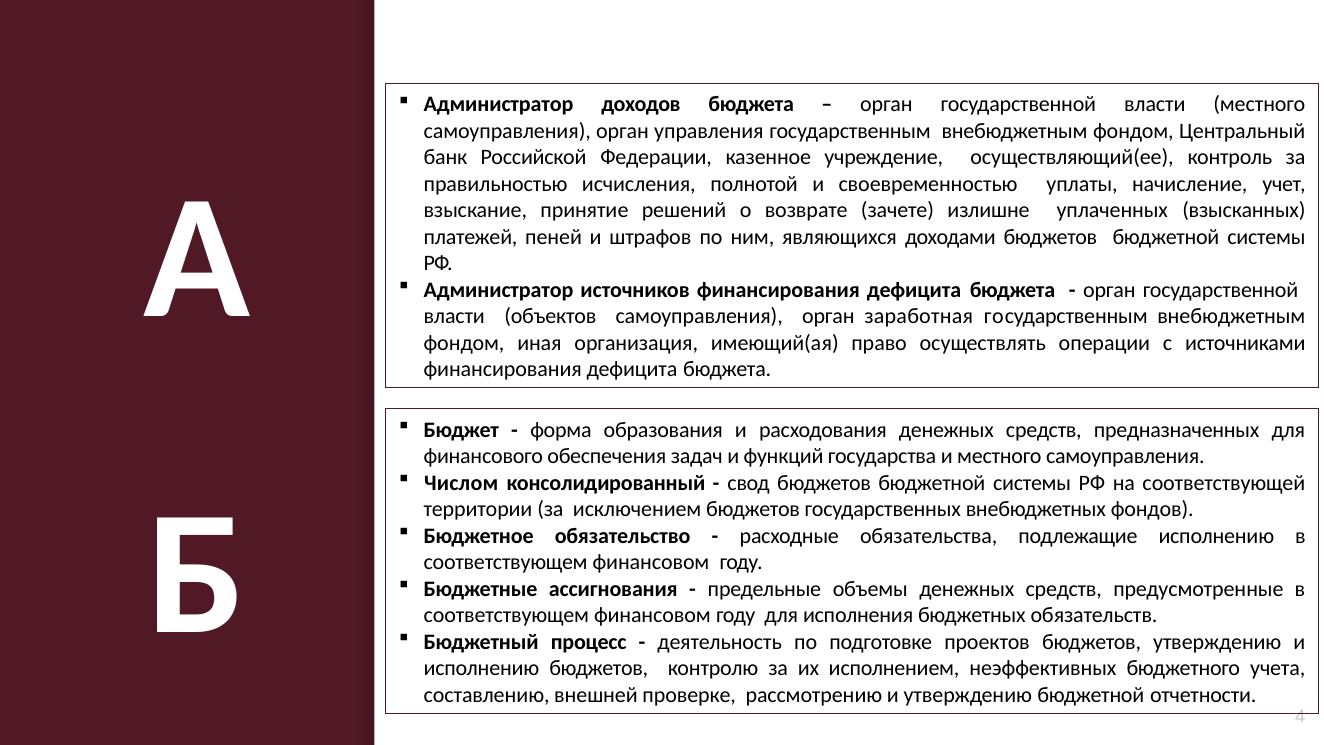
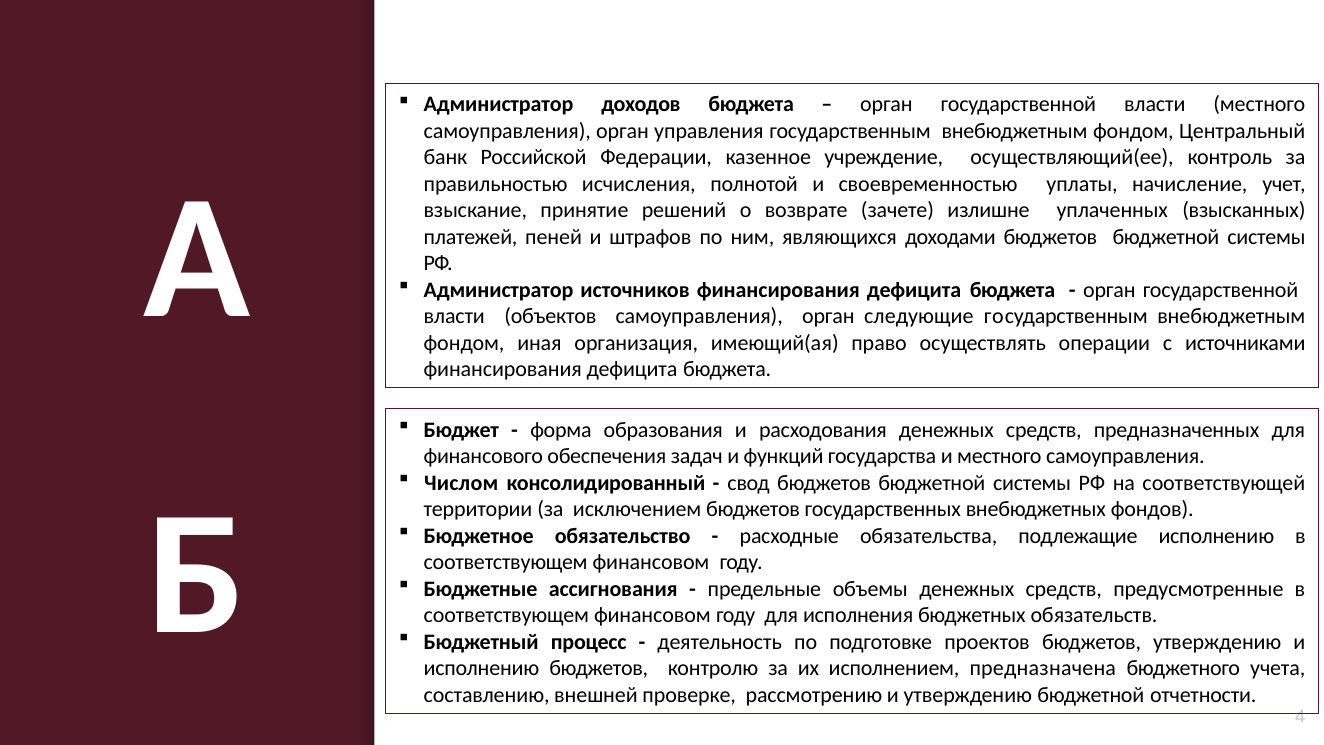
заработная: заработная -> следующие (919, 316)
неэффективных: неэффективных -> предназначена (1043, 668)
